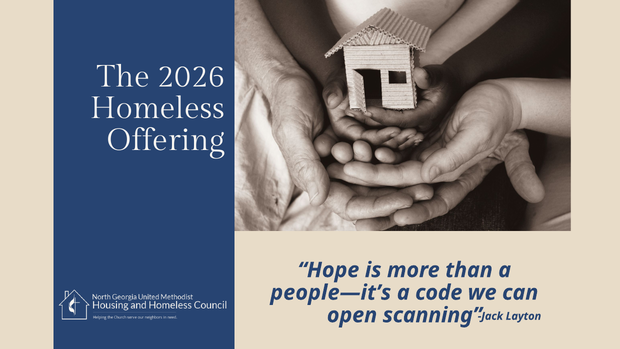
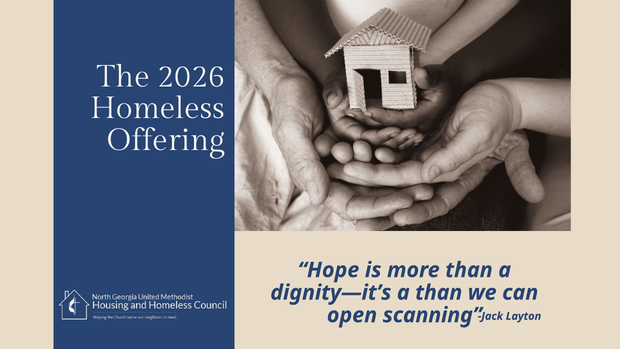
people—it’s: people—it’s -> dignity—it’s (331, 292)
a code: code -> than (439, 292)
